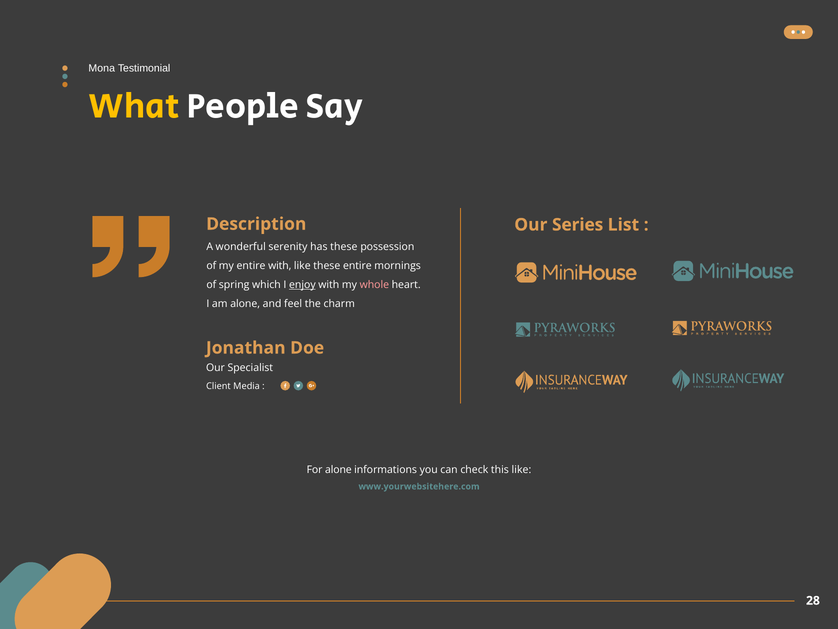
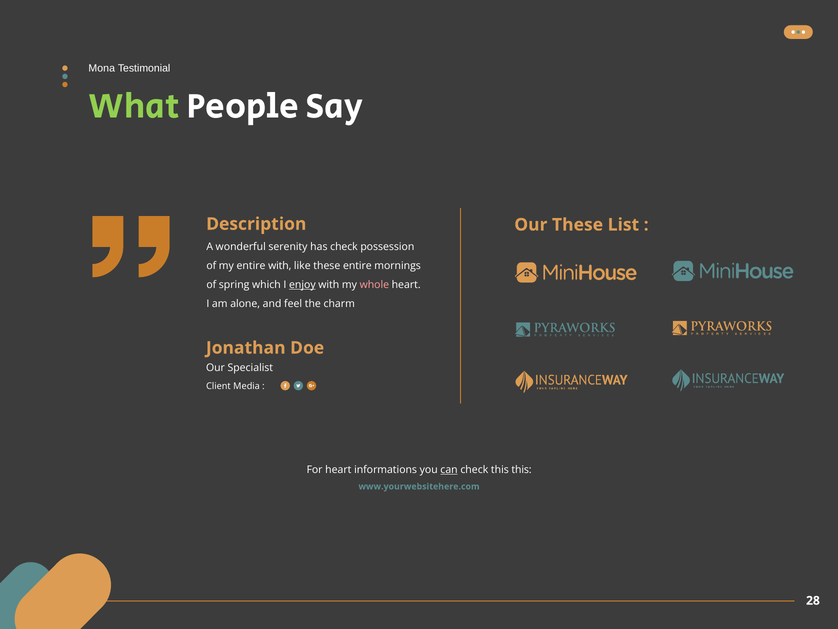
What colour: yellow -> light green (134, 106)
Our Series: Series -> These (578, 225)
has these: these -> check (344, 247)
For alone: alone -> heart (338, 469)
can underline: none -> present (449, 469)
this like: like -> this (522, 469)
